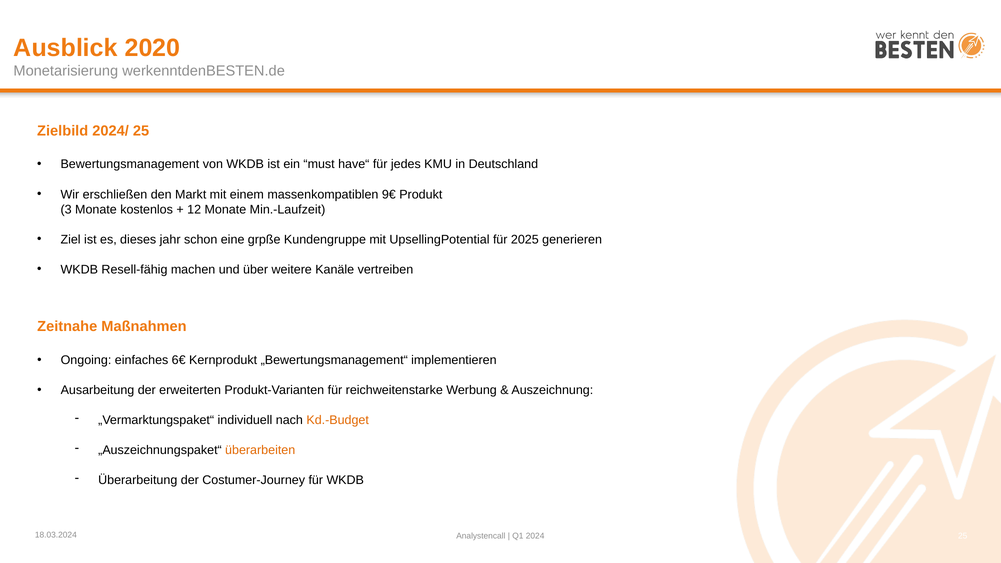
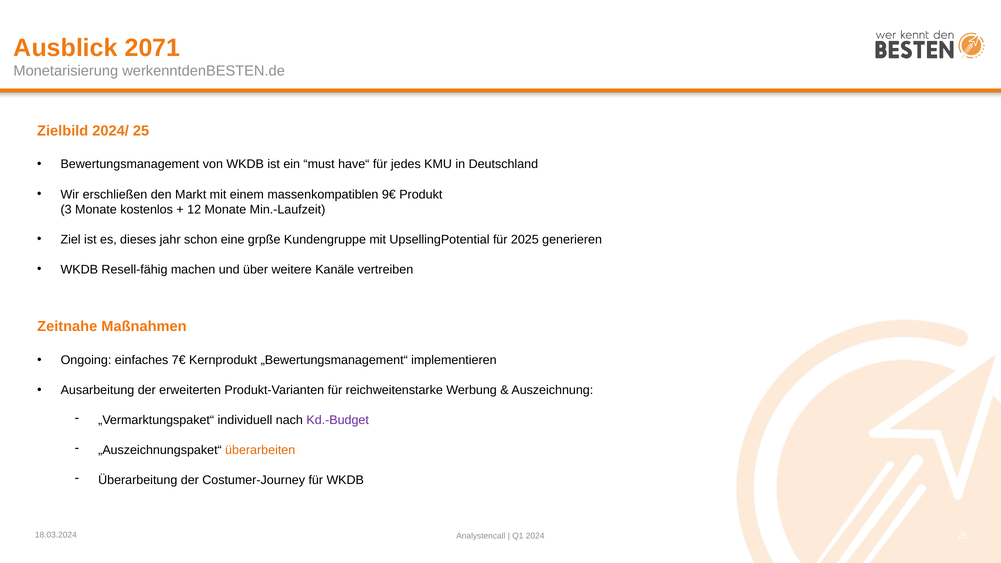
2020: 2020 -> 2071 (152, 48)
6€: 6€ -> 7€ (179, 360)
Kd.-Budget colour: orange -> purple (338, 420)
